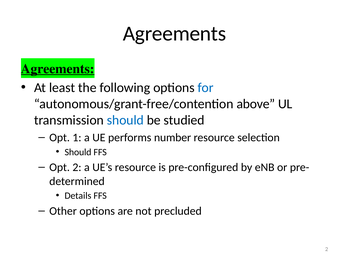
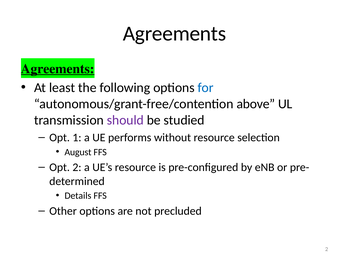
should colour: blue -> purple (125, 121)
performs number: number -> without (173, 138)
Should: Should -> August (78, 153)
